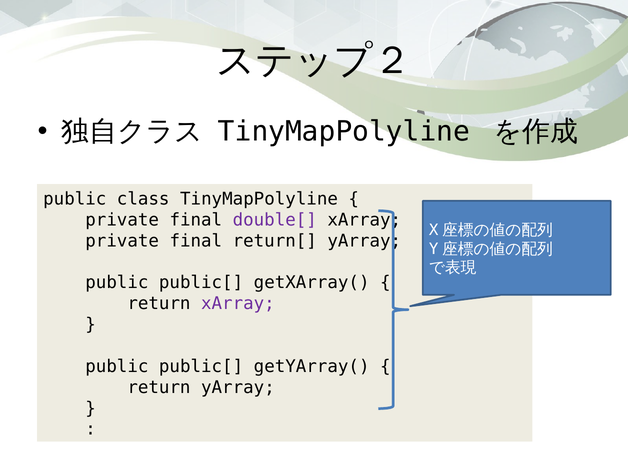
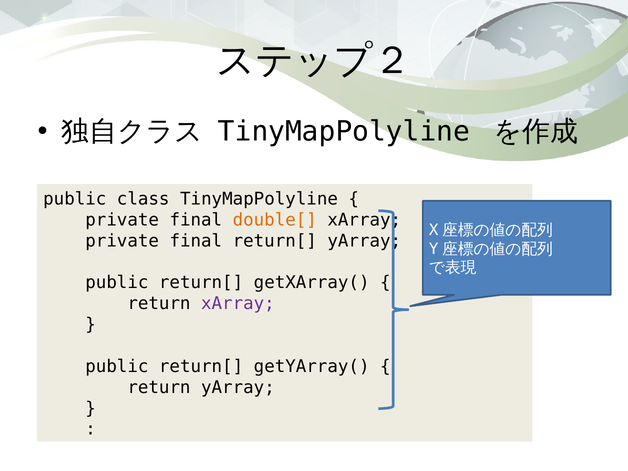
double[ colour: purple -> orange (275, 220)
public[: public[ -> return[ (201, 283)
public[: public[ -> return[ (201, 366)
